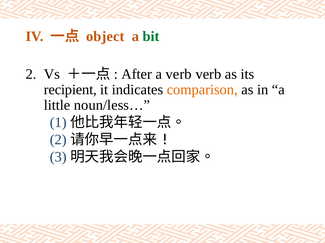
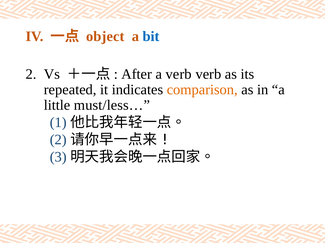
bit colour: green -> blue (151, 36)
recipient: recipient -> repeated (70, 90)
noun/less…: noun/less… -> must/less… (112, 105)
